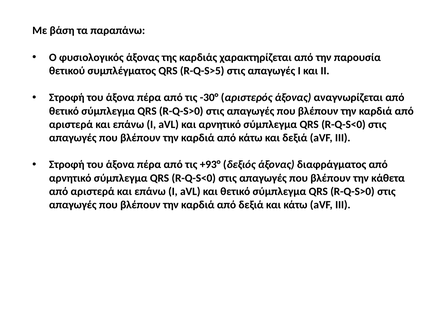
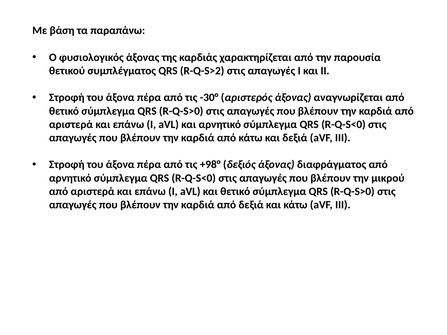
R-Q-S>5: R-Q-S>5 -> R-Q-S>2 (202, 71)
+93°: +93° -> +98° (210, 165)
κάθετα: κάθετα -> μικρού (388, 178)
